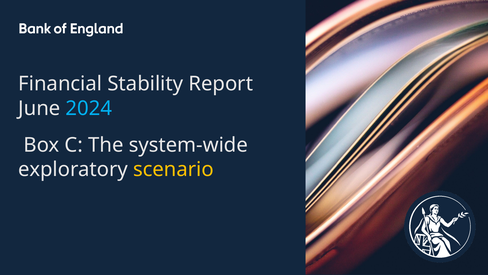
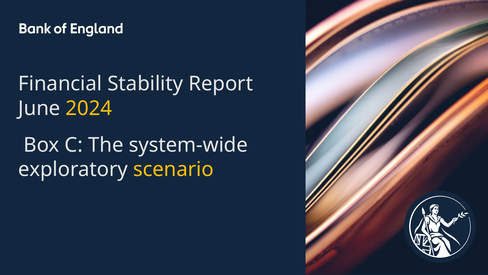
2024 colour: light blue -> yellow (89, 108)
